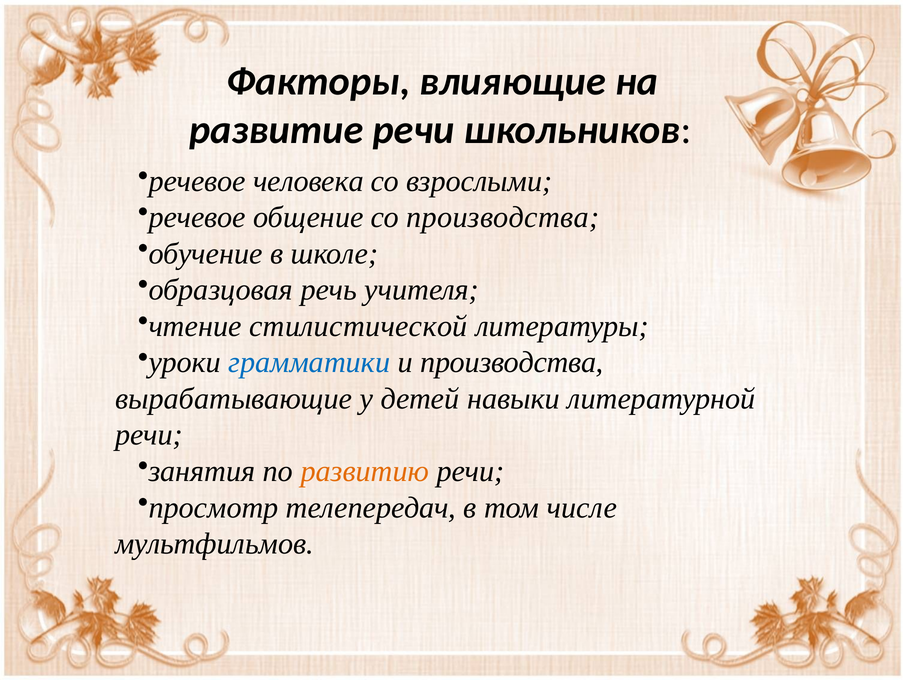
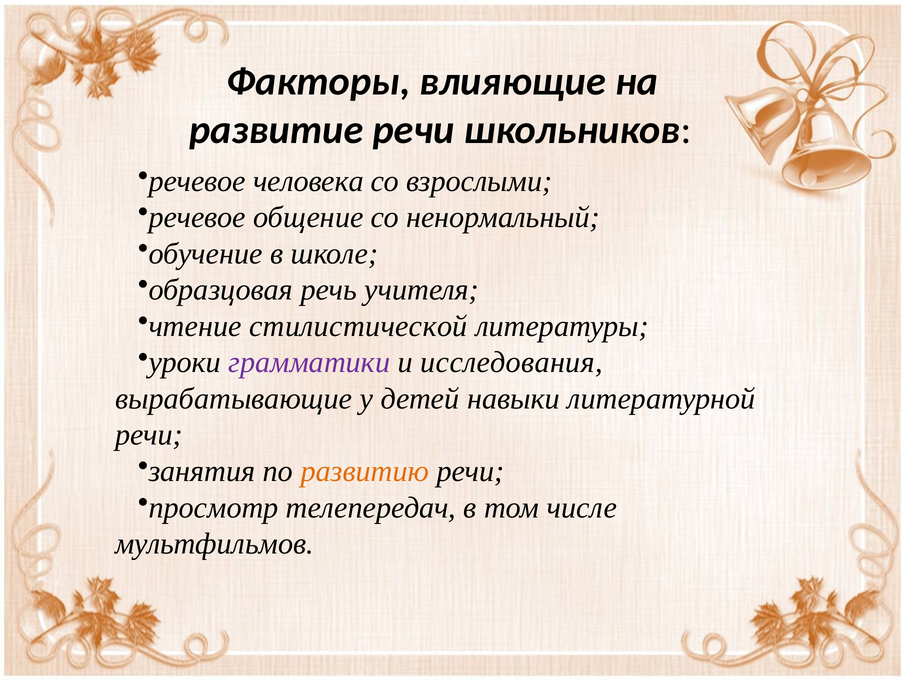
со производства: производства -> ненормальный (503, 217)
грамматики colour: blue -> purple (309, 362)
и производства: производства -> исследования (512, 362)
